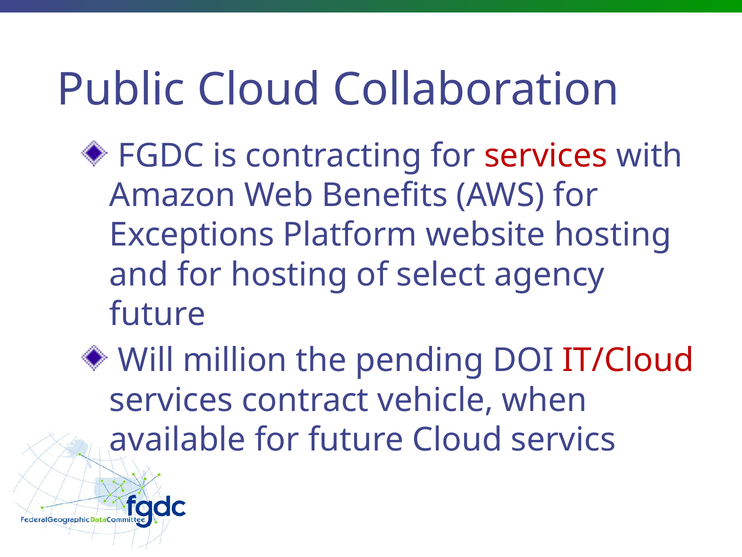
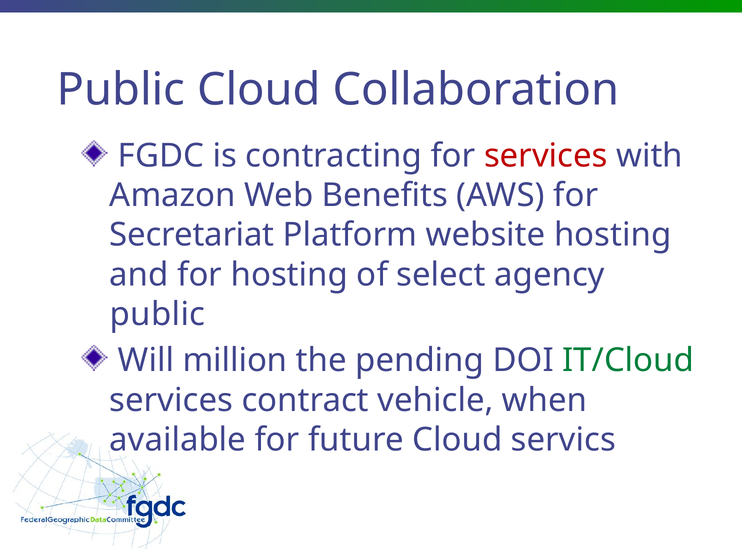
Exceptions: Exceptions -> Secretariat (192, 235)
future: future -> public (157, 314)
IT/Cloud colour: red -> green (628, 360)
